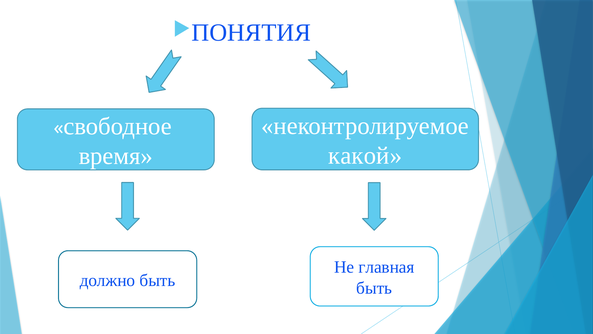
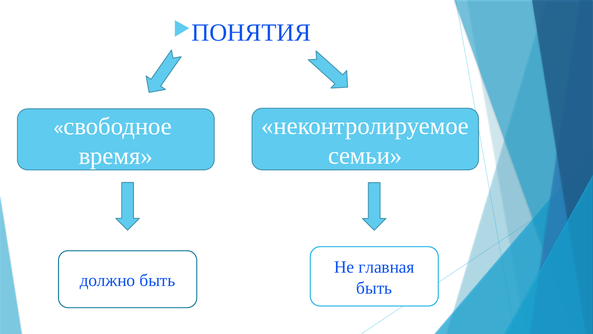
какой: какой -> семьи (365, 155)
